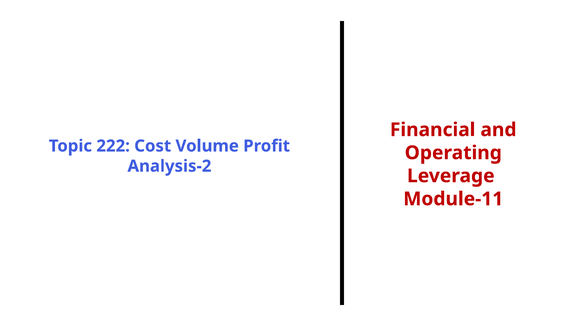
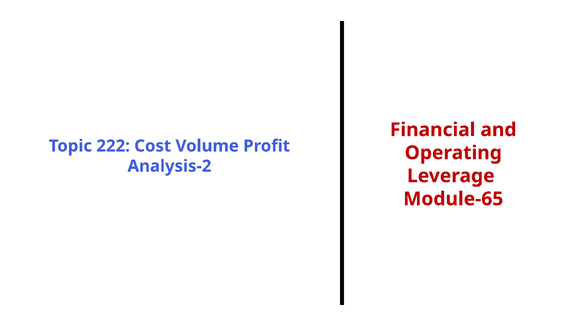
Module-11: Module-11 -> Module-65 (453, 199)
